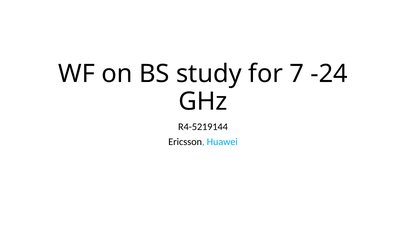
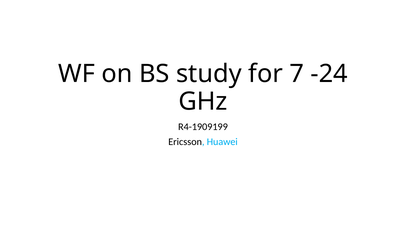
R4-5219144: R4-5219144 -> R4-1909199 (203, 127)
